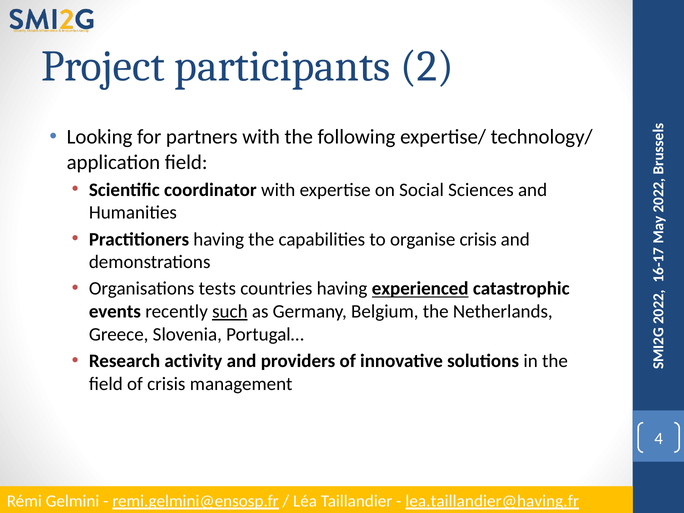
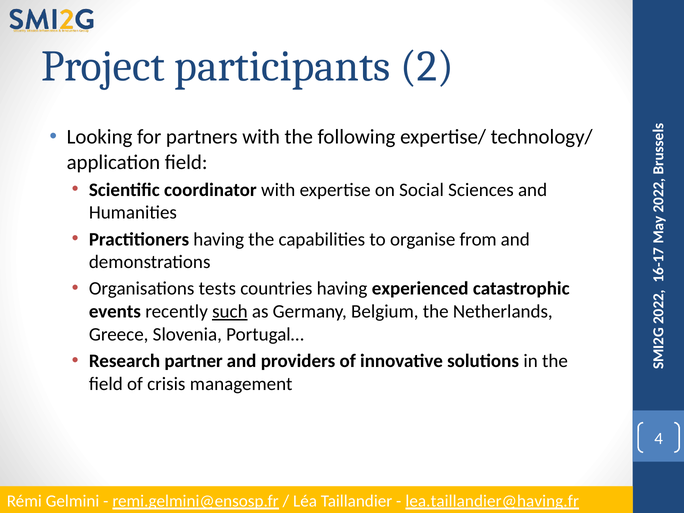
organise crisis: crisis -> from (478, 239)
experienced underline: present -> none (420, 289)
activity: activity -> partner (194, 361)
